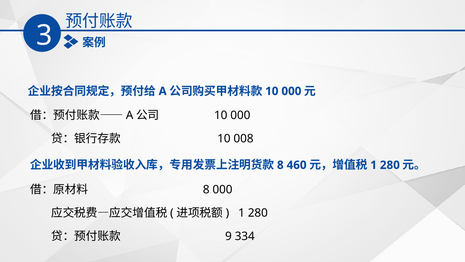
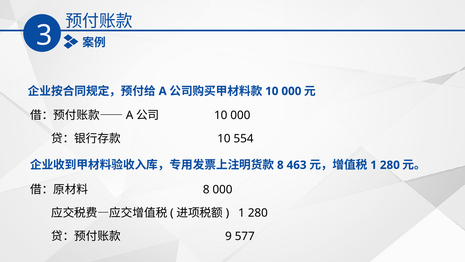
008: 008 -> 554 (244, 138)
460: 460 -> 463 (297, 165)
334: 334 -> 577 (245, 236)
